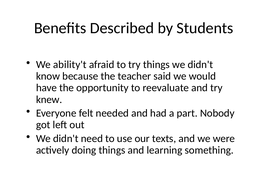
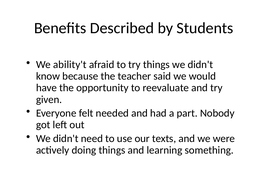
knew: knew -> given (49, 100)
